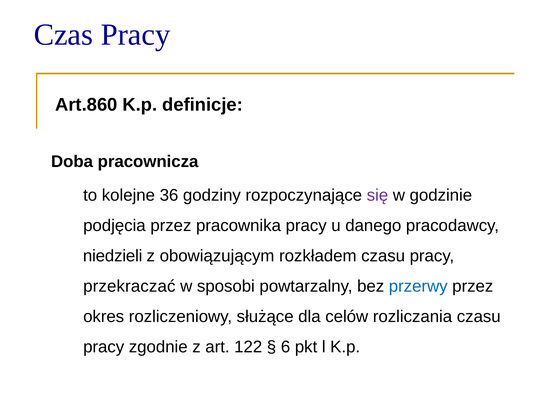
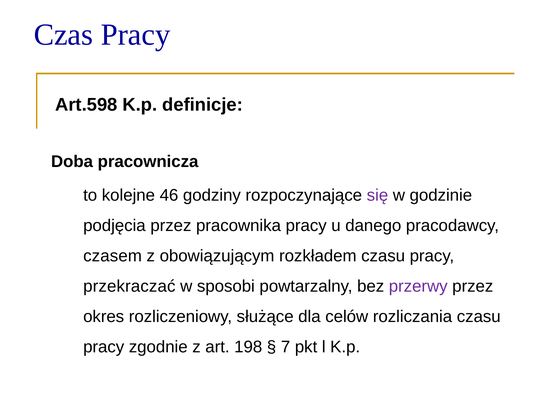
Art.860: Art.860 -> Art.598 (86, 104)
36: 36 -> 46 (169, 195)
niedzieli: niedzieli -> czasem (113, 256)
przerwy colour: blue -> purple (418, 286)
122: 122 -> 198 (248, 346)
6: 6 -> 7 (286, 346)
